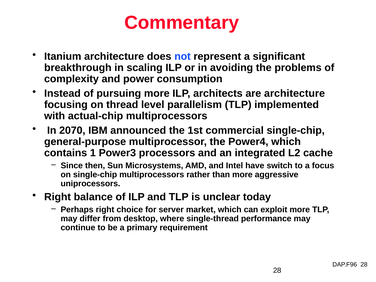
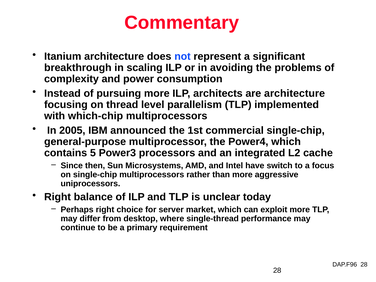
actual-chip: actual-chip -> which-chip (96, 116)
2070: 2070 -> 2005 (72, 130)
1: 1 -> 5 (93, 153)
